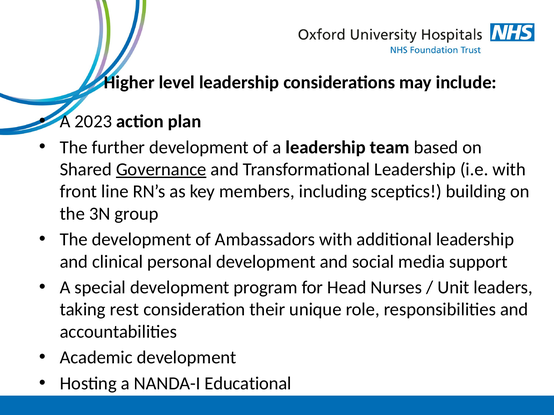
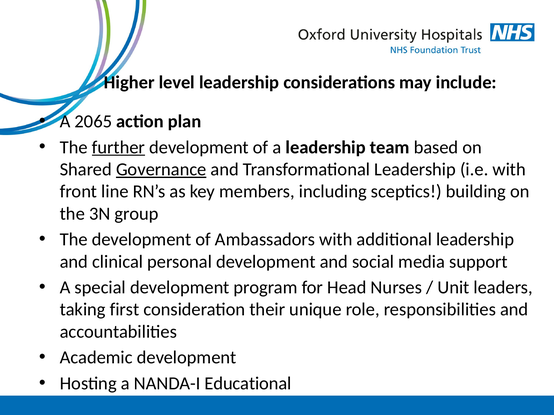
2023: 2023 -> 2065 (93, 122)
further underline: none -> present (118, 147)
rest: rest -> first (125, 310)
